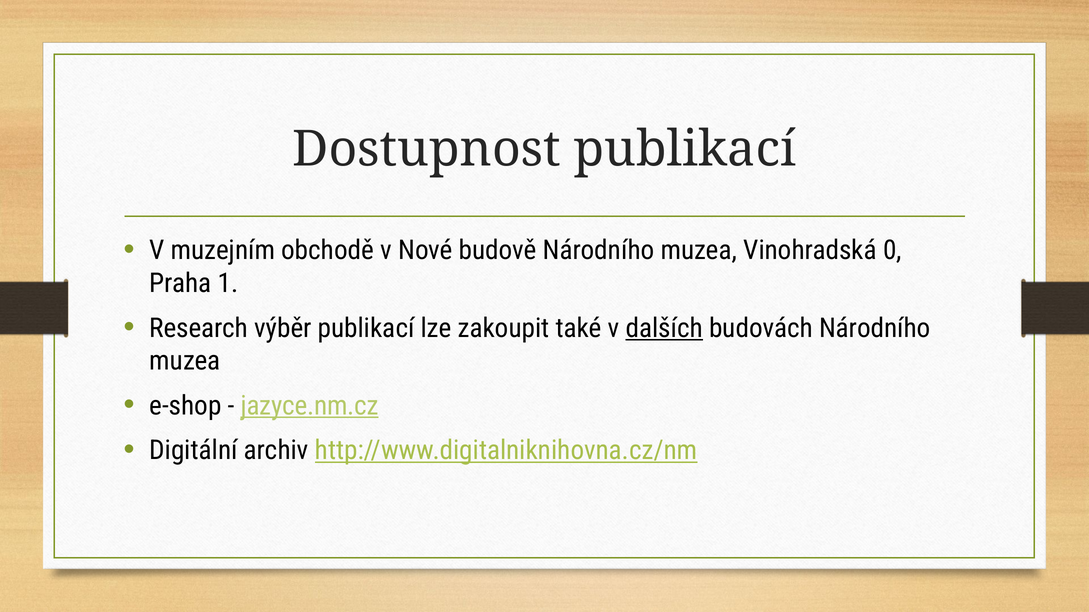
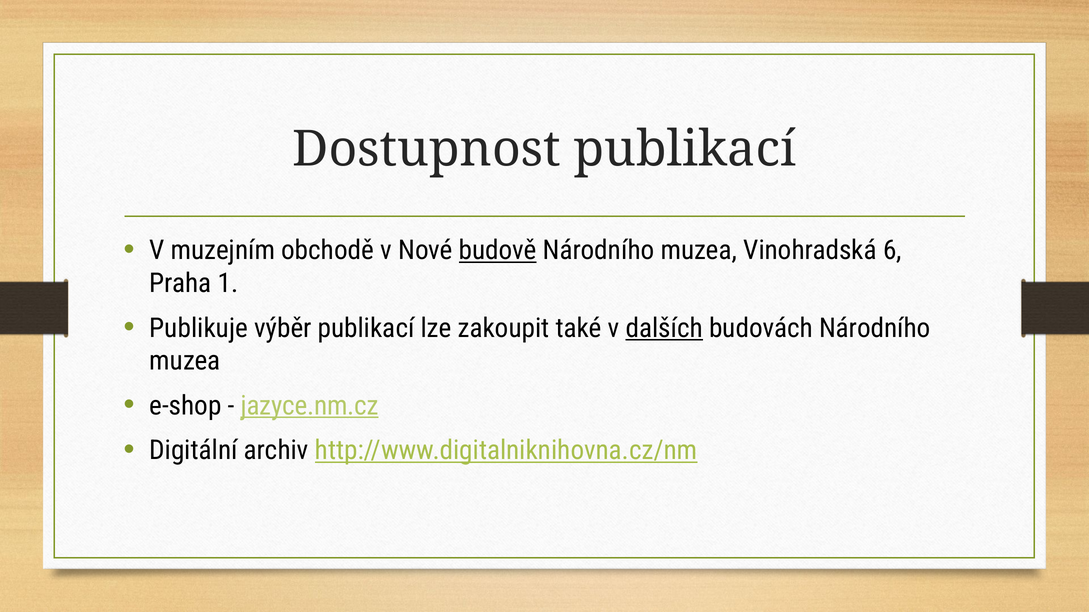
budově underline: none -> present (498, 251)
0: 0 -> 6 (892, 251)
Research: Research -> Publikuje (199, 328)
